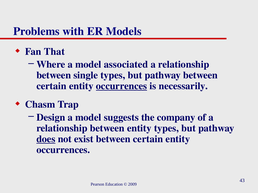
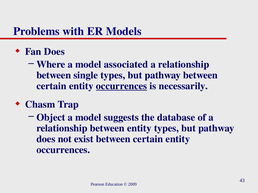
Fan That: That -> Does (54, 52)
Design: Design -> Object (51, 118)
company: company -> database (176, 118)
does underline: present -> none (46, 139)
